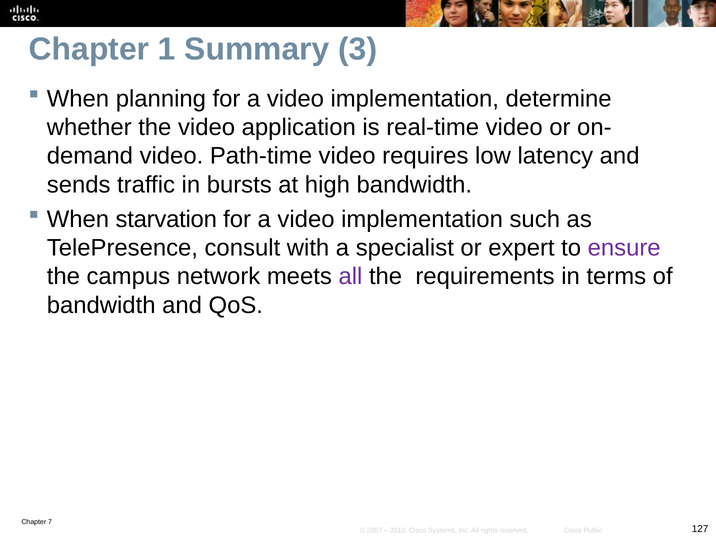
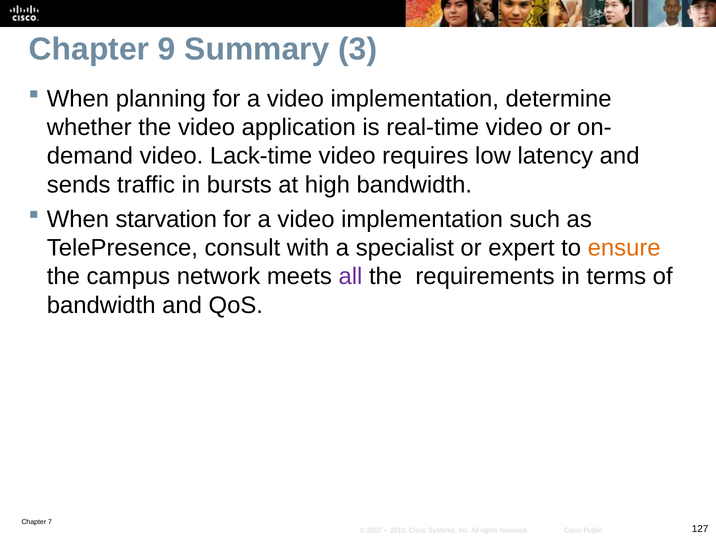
1: 1 -> 9 (167, 49)
Path-time: Path-time -> Lack-time (261, 156)
ensure colour: purple -> orange (624, 248)
